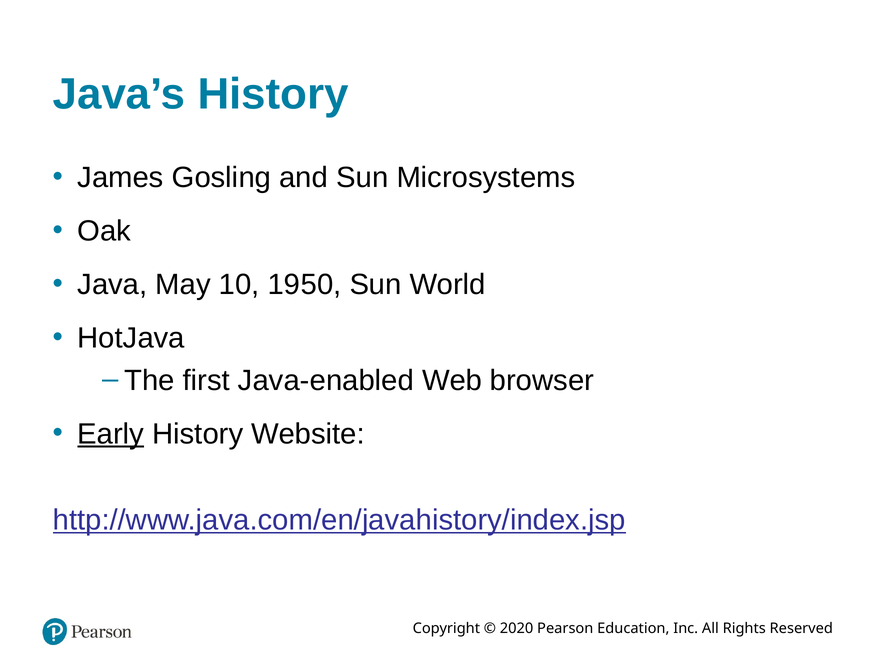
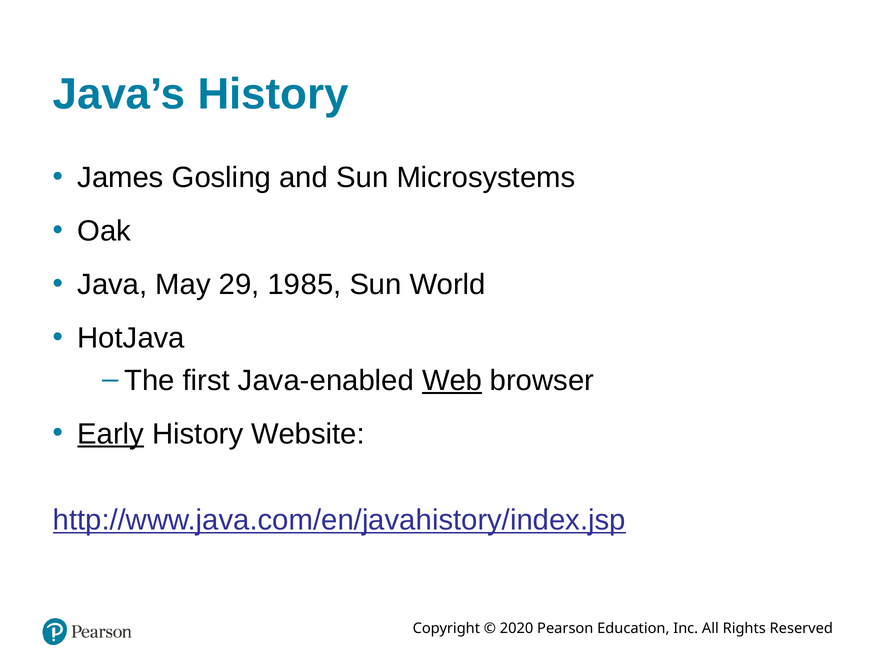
10: 10 -> 29 (239, 285)
50: 50 -> 85 (321, 285)
Web underline: none -> present (452, 381)
